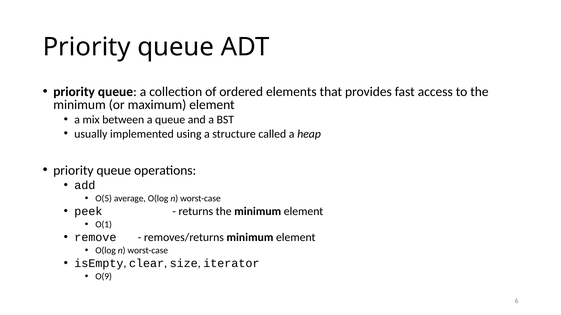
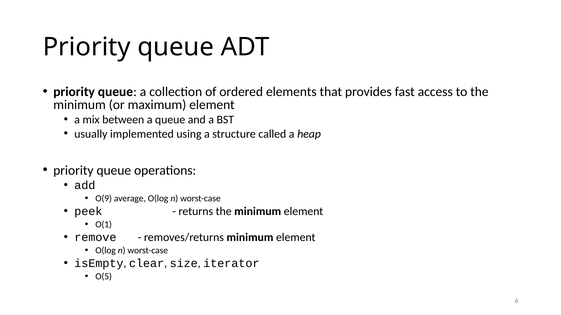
O(5: O(5 -> O(9 (104, 199)
O(9: O(9 -> O(5 (104, 277)
